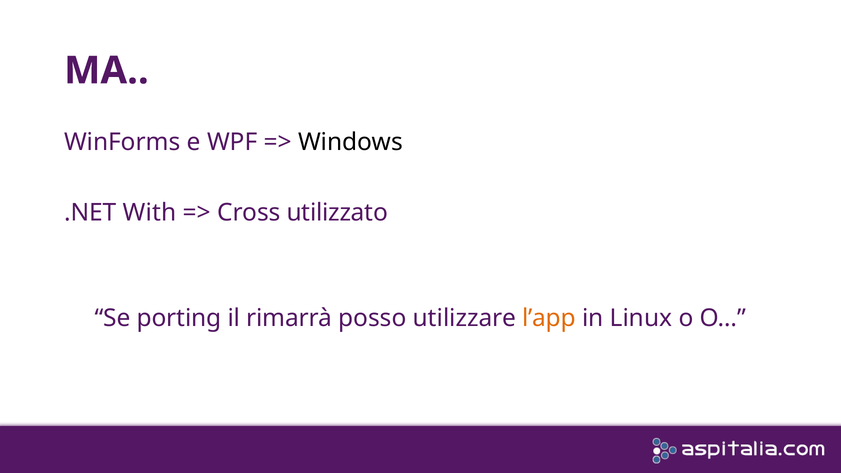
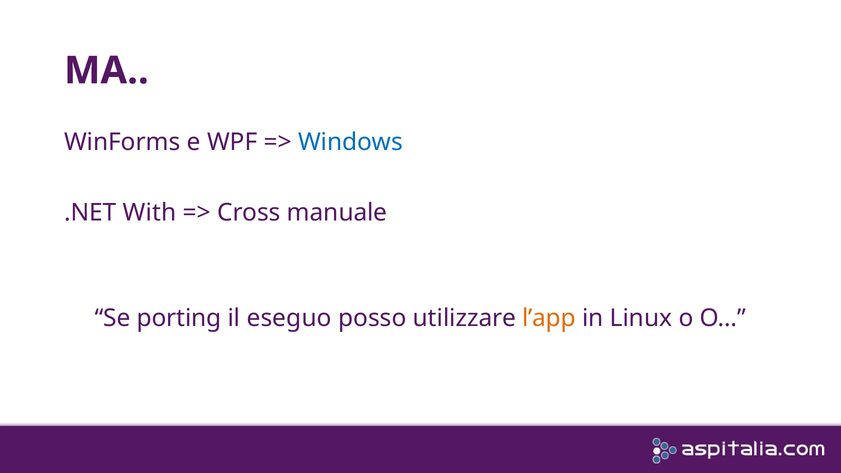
Windows colour: black -> blue (350, 142)
utilizzato: utilizzato -> manuale (337, 213)
rimarrà: rimarrà -> eseguo (289, 318)
